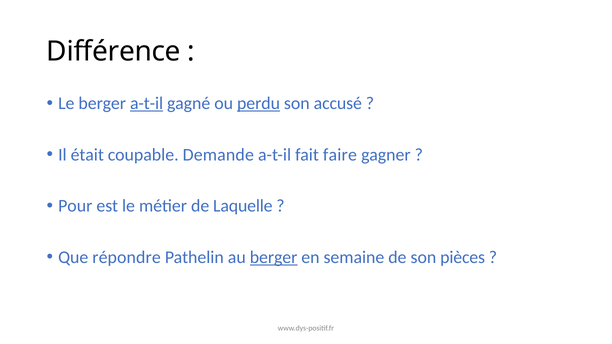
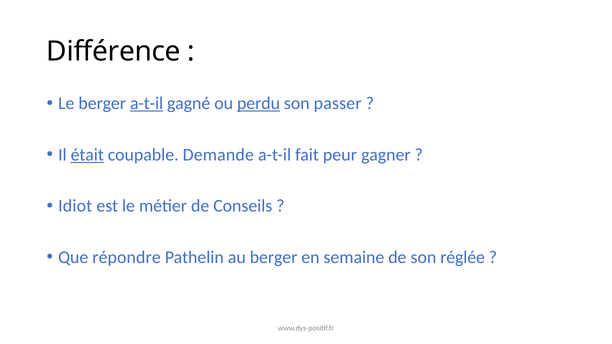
accusé: accusé -> passer (338, 103)
était underline: none -> present (87, 155)
faire: faire -> peur (340, 155)
Pour: Pour -> Idiot (75, 206)
Laquelle: Laquelle -> Conseils (243, 206)
berger underline: present -> none (274, 257)
pièces: pièces -> réglée (463, 257)
